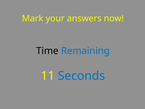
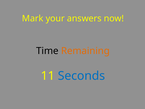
Remaining colour: blue -> orange (85, 51)
